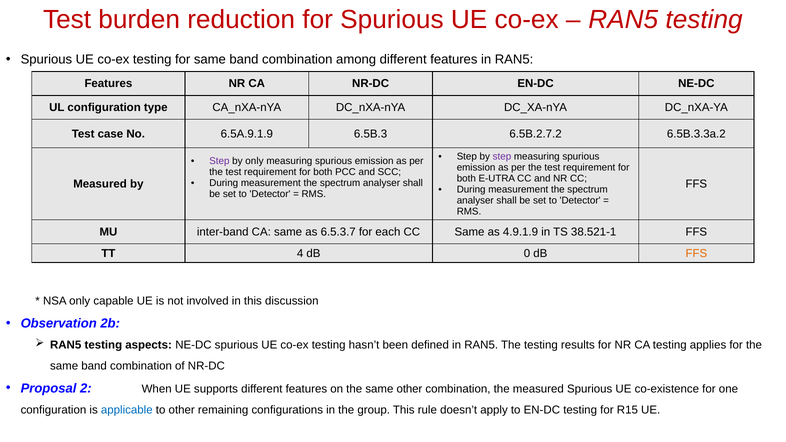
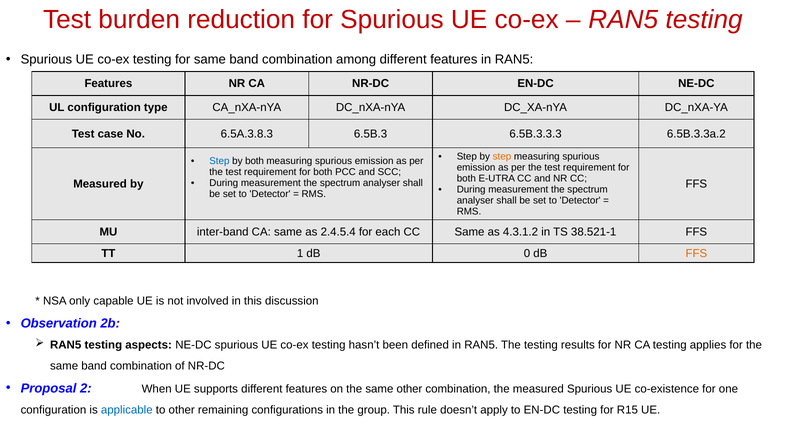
6.5A.9.1.9: 6.5A.9.1.9 -> 6.5A.3.8.3 (247, 134)
6.5B.2.7.2: 6.5B.2.7.2 -> 6.5B.3.3.3 (536, 134)
step colour: purple -> orange (502, 157)
Step colour: purple -> blue (219, 161)
by only: only -> both (255, 161)
6.5.3.7: 6.5.3.7 -> 2.4.5.4 (338, 232)
4.9.1.9: 4.9.1.9 -> 4.3.1.2 (521, 232)
4: 4 -> 1 (300, 253)
